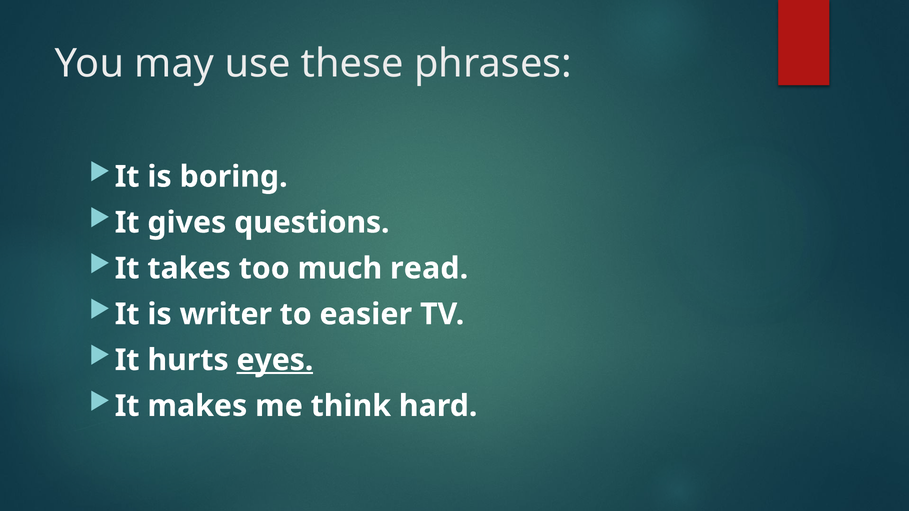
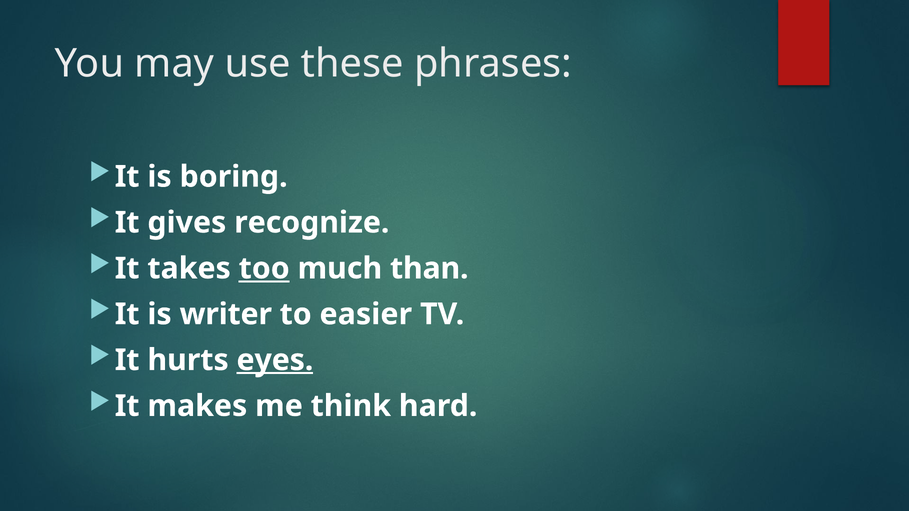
questions: questions -> recognize (312, 223)
too underline: none -> present (264, 269)
read: read -> than (429, 269)
